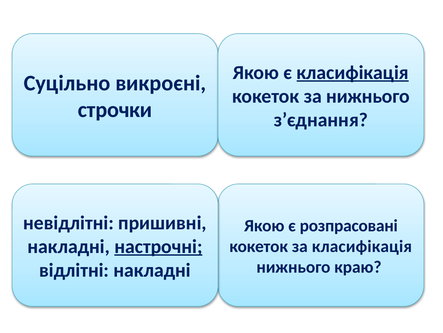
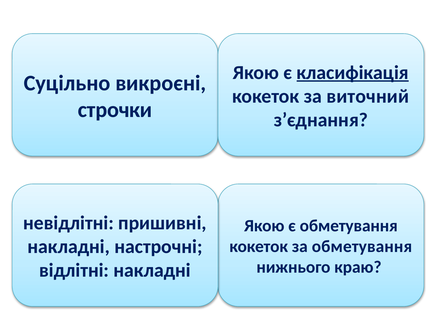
за нижнього: нижнього -> виточний (368, 96)
є розпрасовані: розпрасовані -> обметування (349, 225)
настрочні underline: present -> none (158, 246)
за класифікація: класифікація -> обметування (362, 246)
